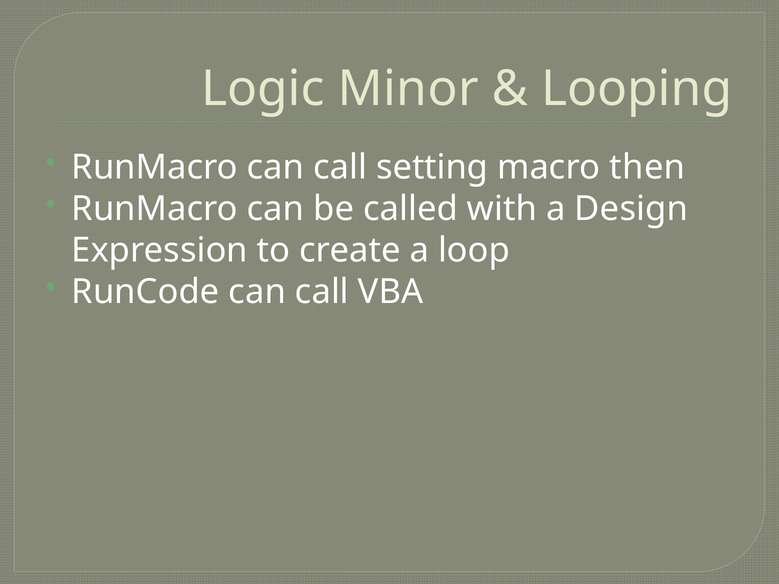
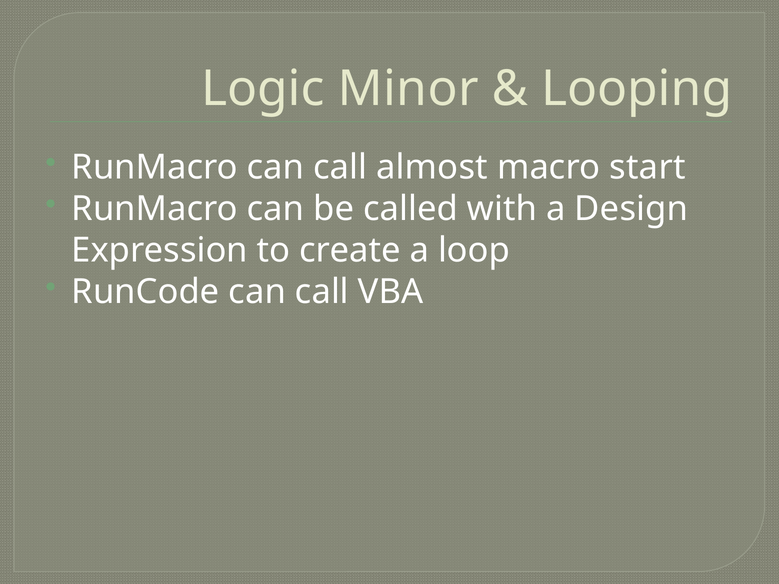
setting: setting -> almost (432, 167)
then: then -> start (647, 167)
